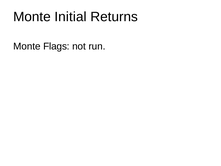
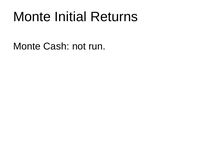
Flags: Flags -> Cash (56, 46)
